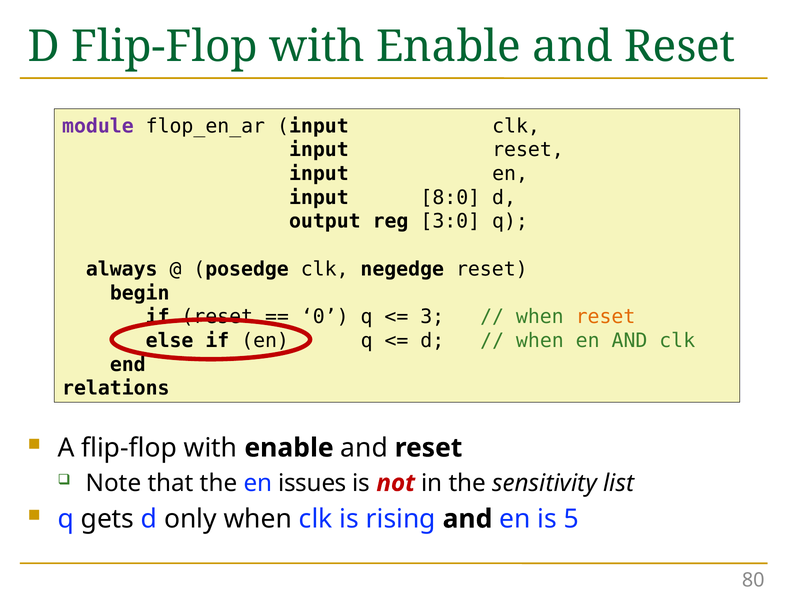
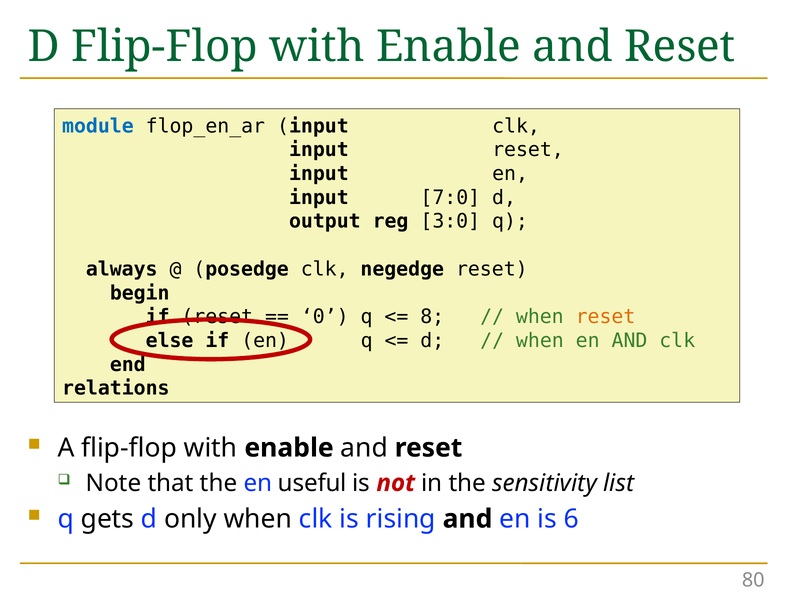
module colour: purple -> blue (98, 126)
8:0: 8:0 -> 7:0 (450, 197)
3: 3 -> 8 (432, 317)
issues: issues -> useful (312, 483)
5: 5 -> 6 (571, 518)
